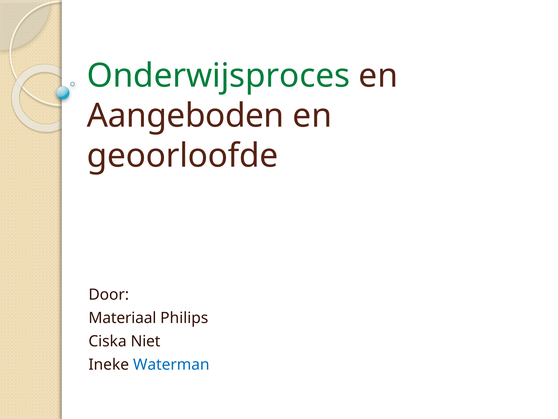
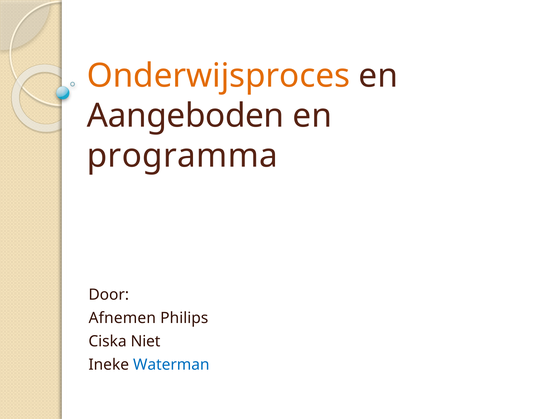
Onderwijsproces colour: green -> orange (218, 76)
geoorloofde: geoorloofde -> programma (182, 156)
Materiaal: Materiaal -> Afnemen (122, 318)
